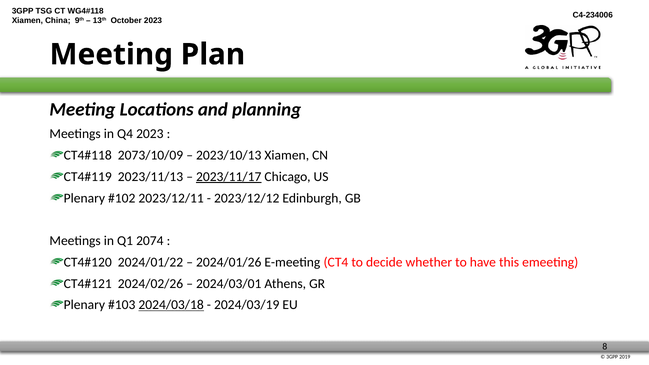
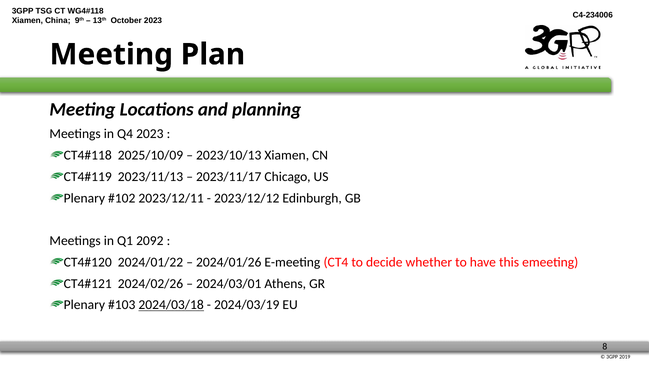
2073/10/09: 2073/10/09 -> 2025/10/09 (150, 155)
2023/11/17 underline: present -> none (229, 177)
2074: 2074 -> 2092 (150, 241)
